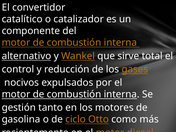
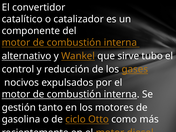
total: total -> tubo (152, 56)
